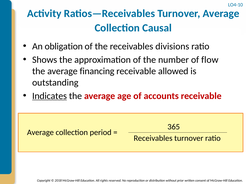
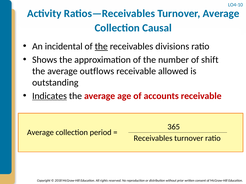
obligation: obligation -> incidental (64, 46)
the underline: none -> present (101, 46)
flow: flow -> shift (210, 60)
financing: financing -> outflows (97, 71)
